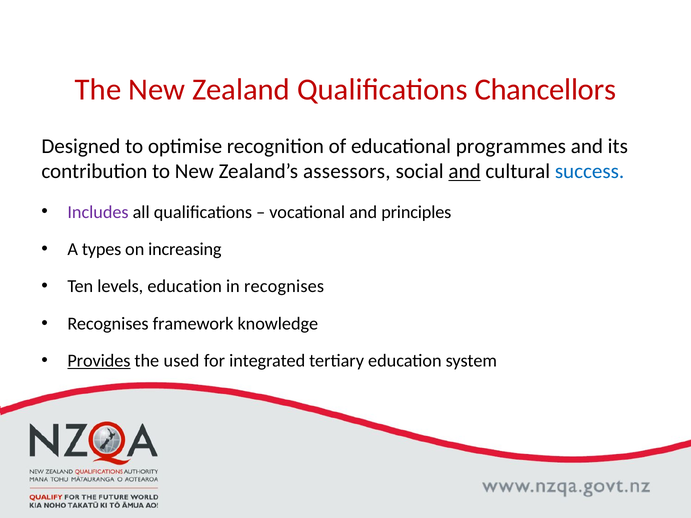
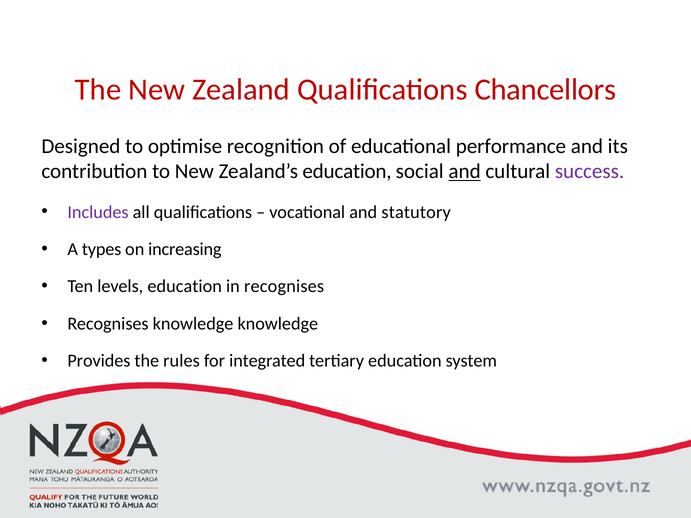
programmes: programmes -> performance (511, 146)
Zealand’s assessors: assessors -> education (347, 171)
success colour: blue -> purple (590, 171)
principles: principles -> statutory (416, 212)
Recognises framework: framework -> knowledge (193, 324)
Provides underline: present -> none (99, 361)
used: used -> rules (181, 361)
